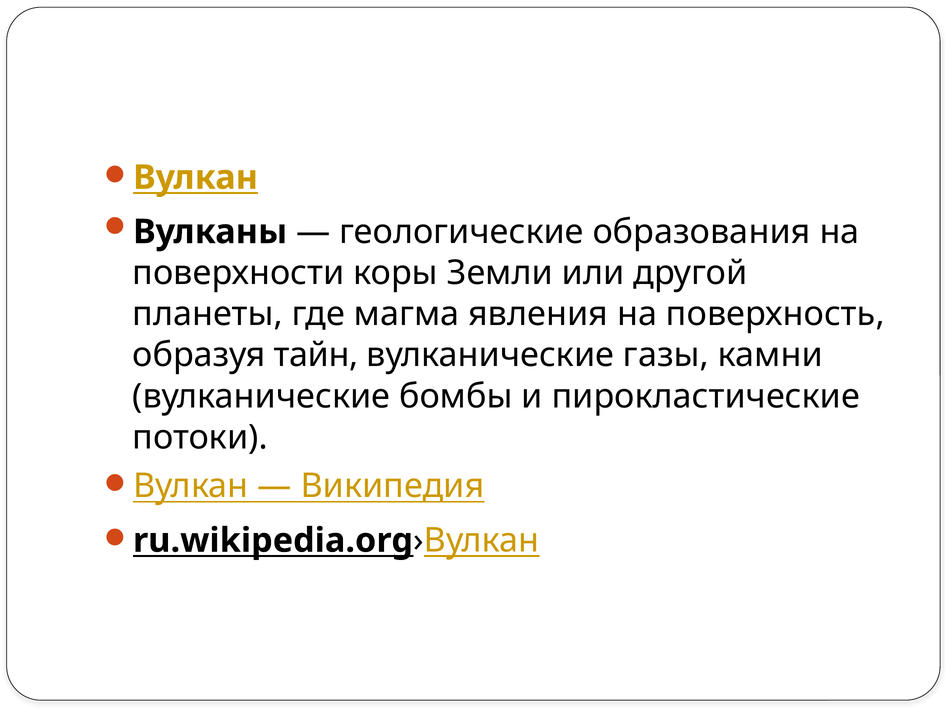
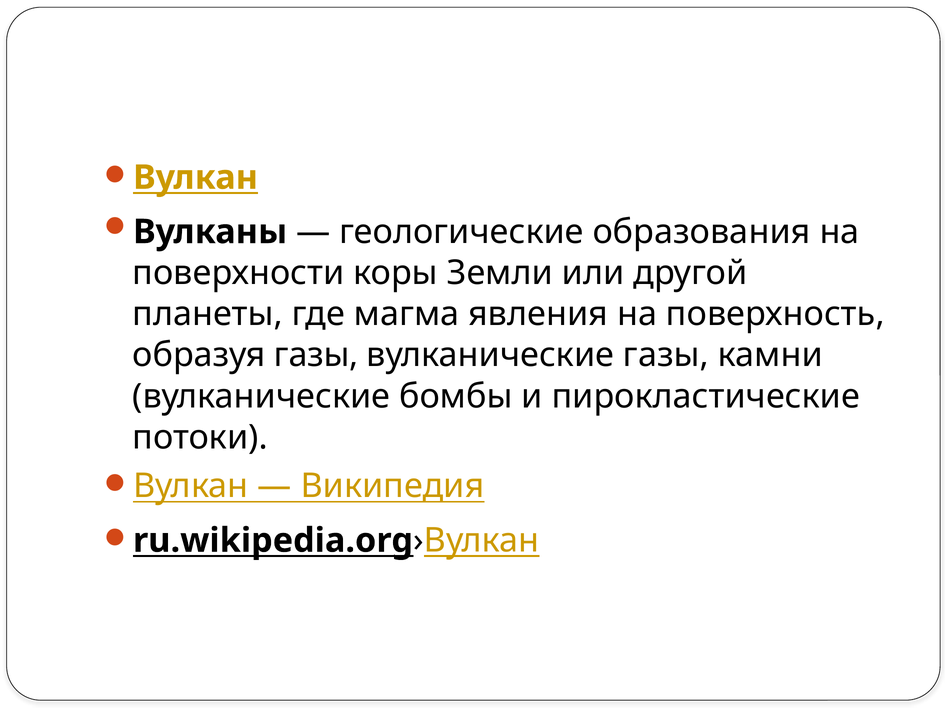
образуя тайн: тайн -> газы (316, 355)
